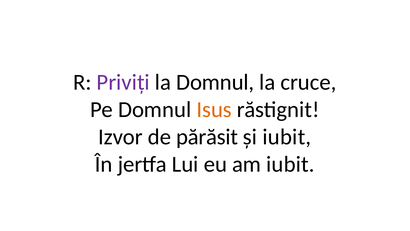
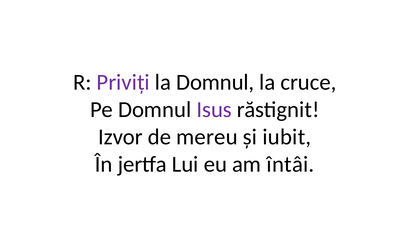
Isus colour: orange -> purple (214, 109)
părăsit: părăsit -> mereu (207, 137)
am iubit: iubit -> întâi (290, 164)
